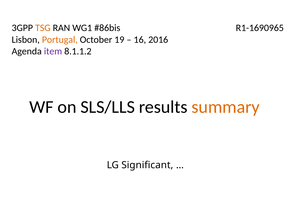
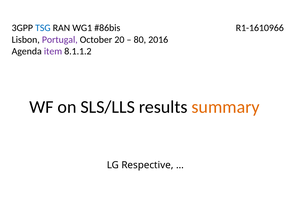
TSG colour: orange -> blue (43, 28)
R1-1690965: R1-1690965 -> R1-1610966 (260, 28)
Portugal colour: orange -> purple (60, 40)
19: 19 -> 20 (119, 40)
16: 16 -> 80 (140, 40)
Significant: Significant -> Respective (147, 165)
